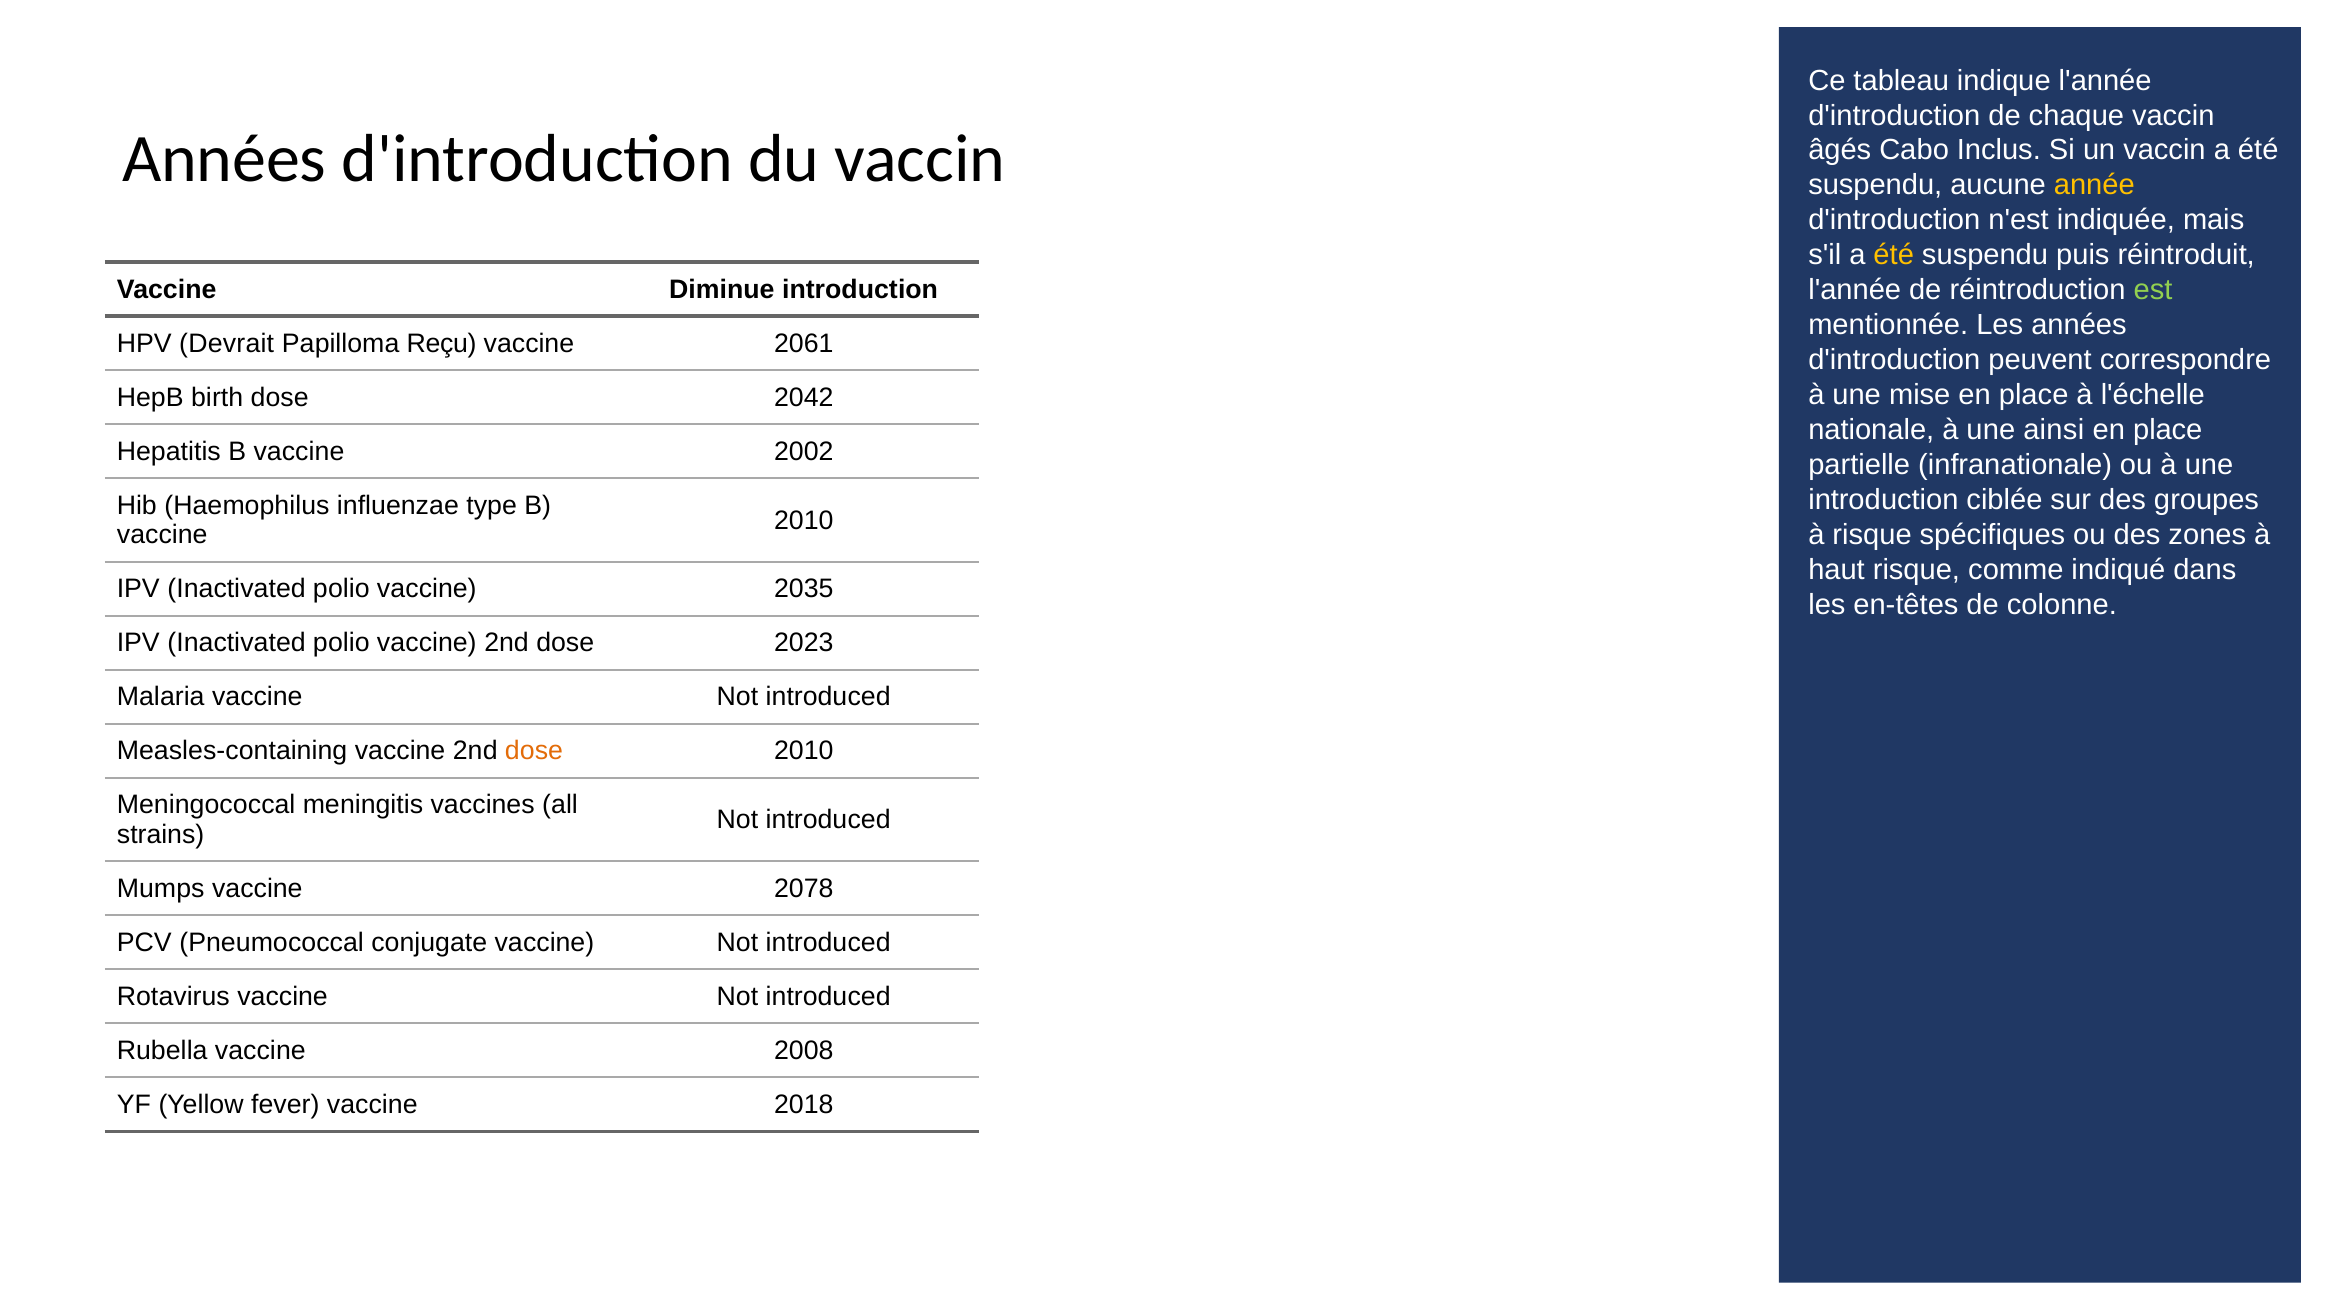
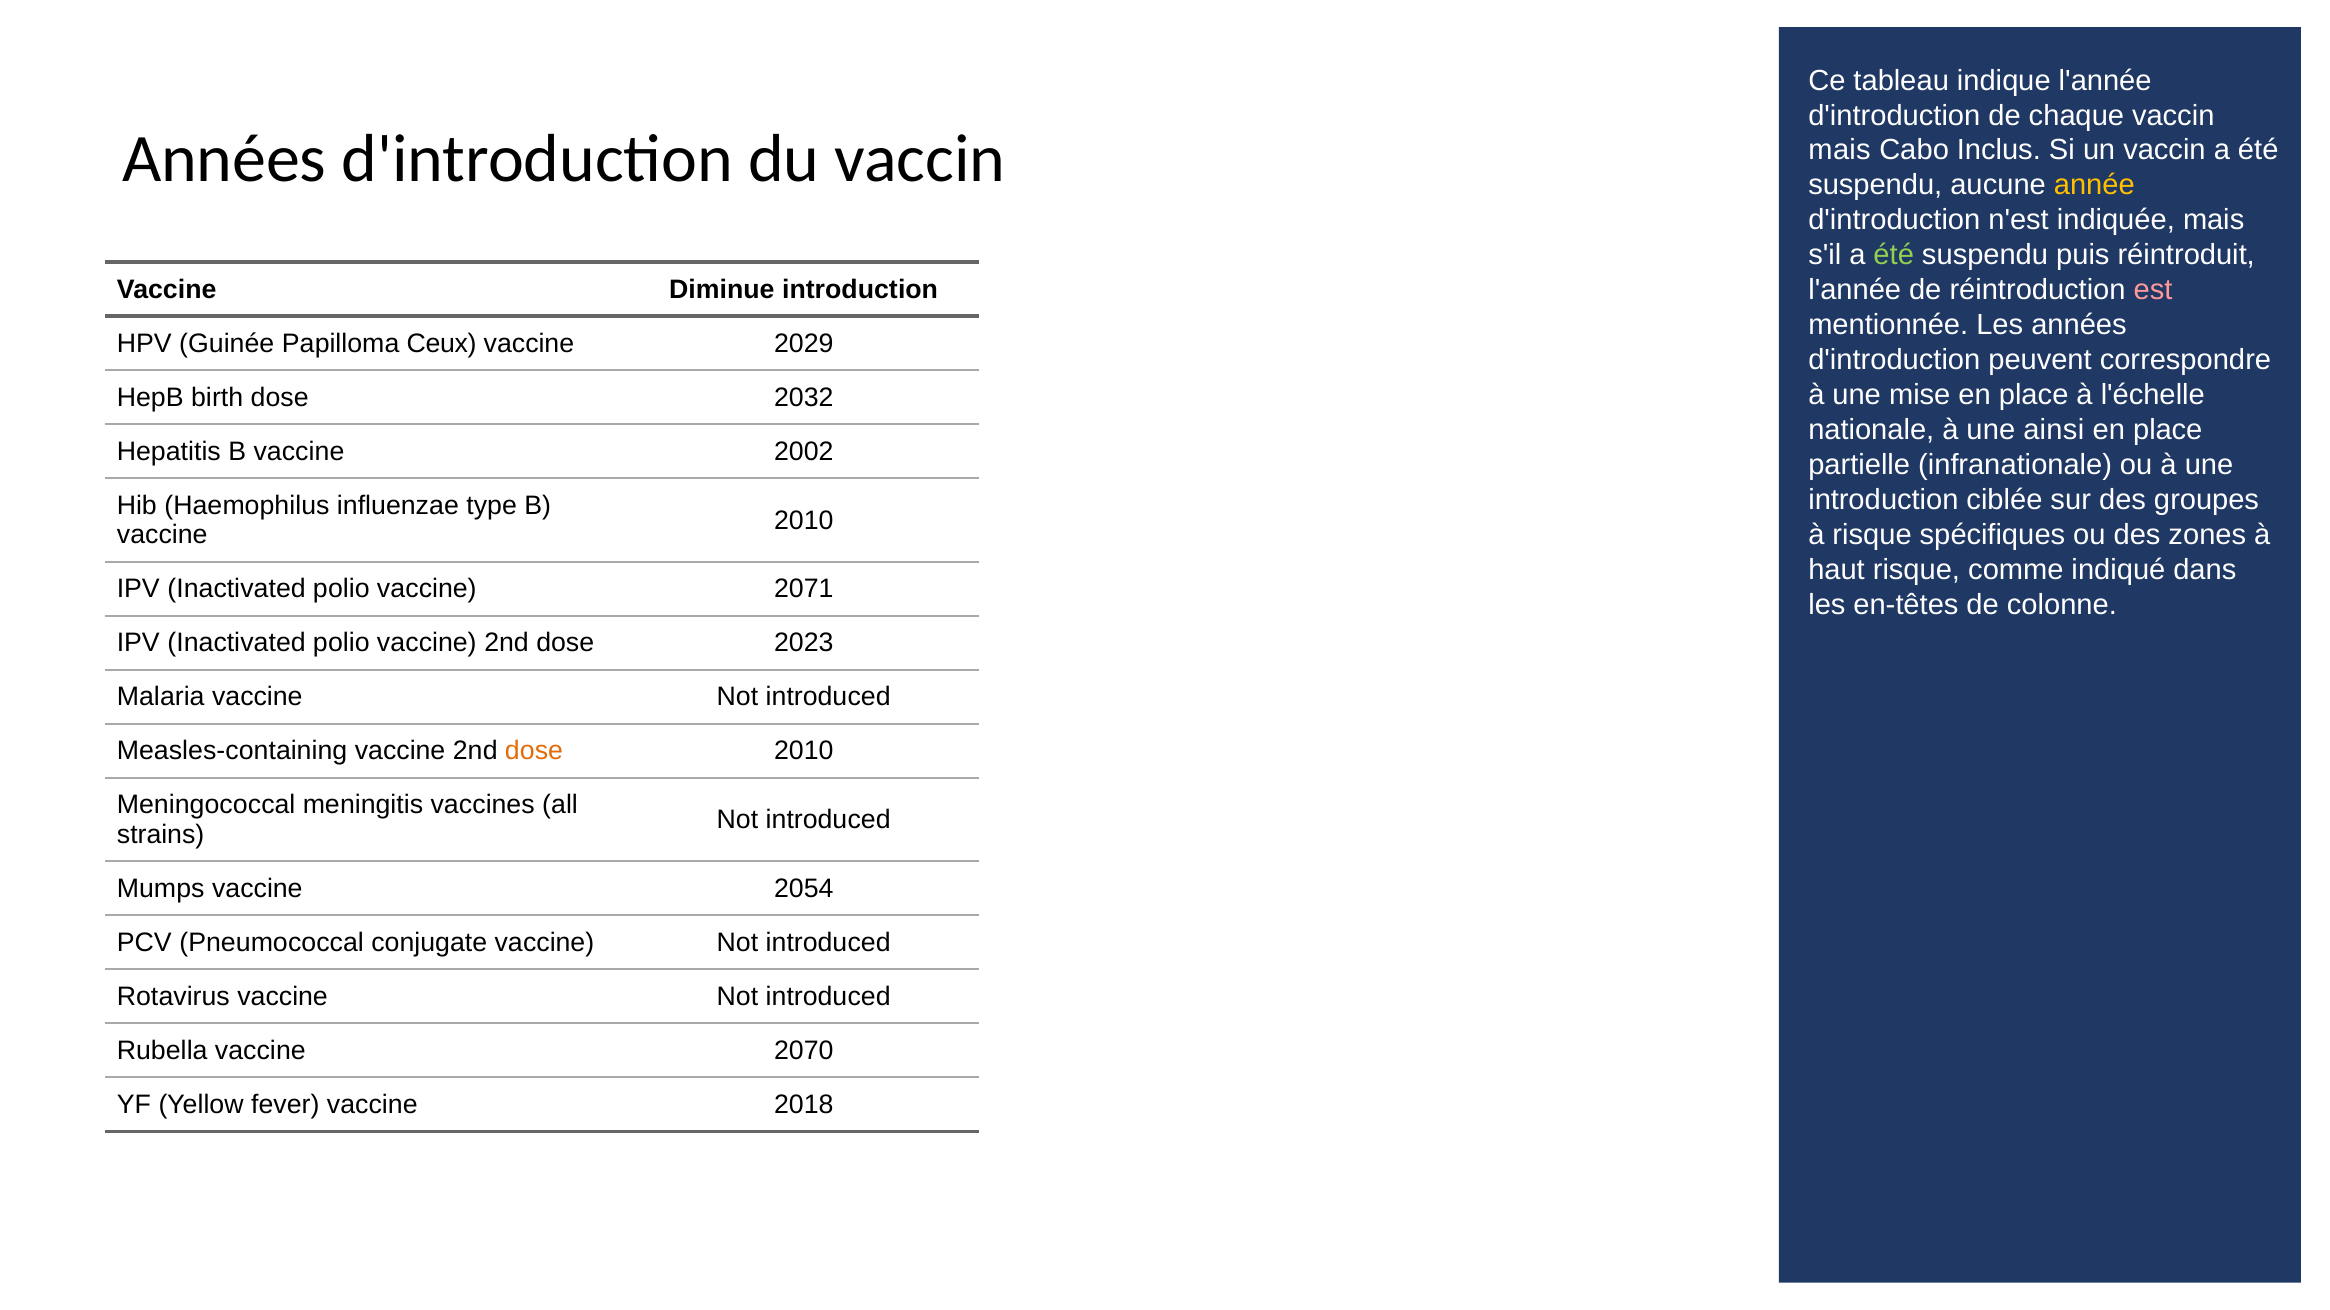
âgés: âgés -> mais (1840, 150)
été colour: yellow -> light green (1894, 255)
est colour: light green -> pink (2153, 290)
Devrait: Devrait -> Guinée (227, 344)
Reçu: Reçu -> Ceux (442, 344)
2061: 2061 -> 2029 (804, 344)
2042: 2042 -> 2032 (804, 398)
2035: 2035 -> 2071 (804, 589)
2078: 2078 -> 2054 (804, 889)
2008: 2008 -> 2070 (804, 1051)
